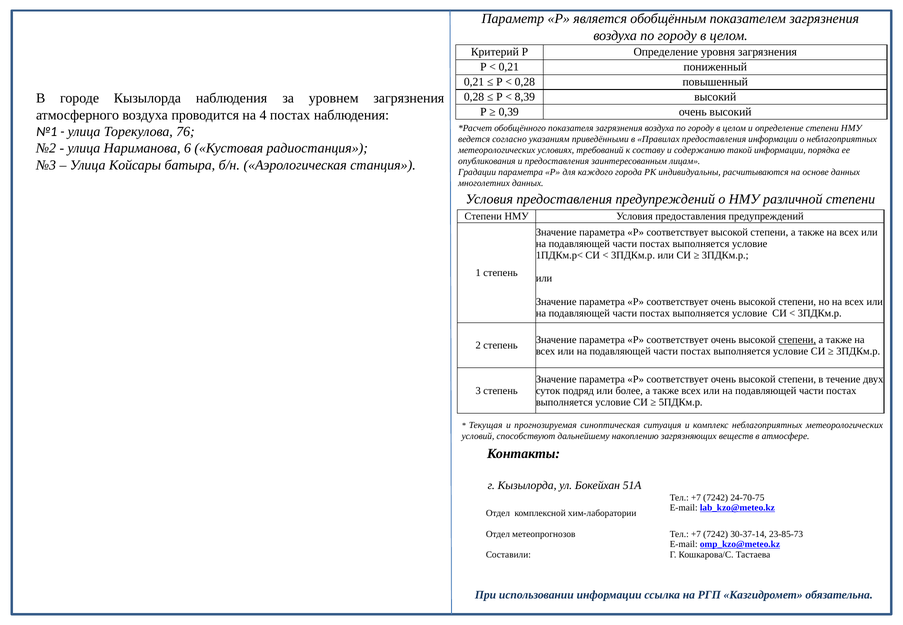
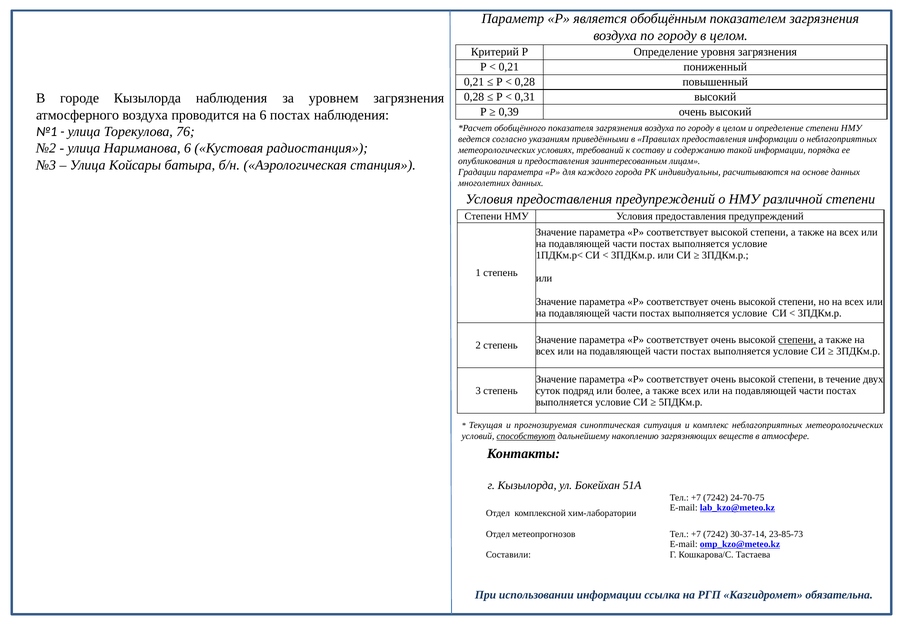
8,39: 8,39 -> 0,31 (525, 97)
на 4: 4 -> 6 (263, 115)
способствуют underline: none -> present (526, 436)
